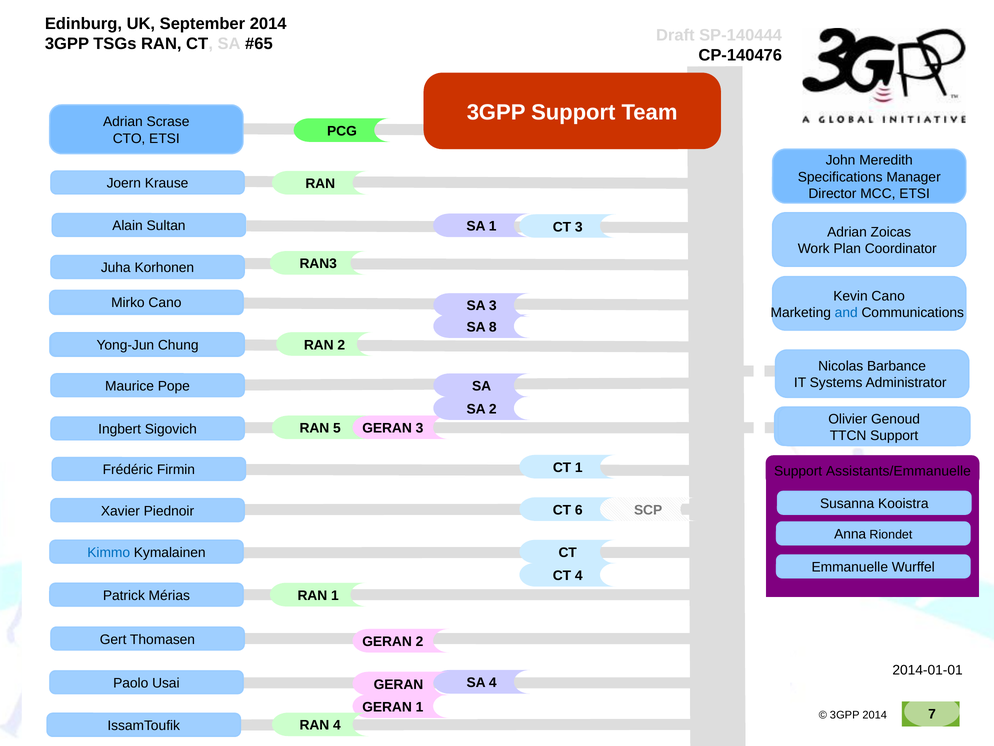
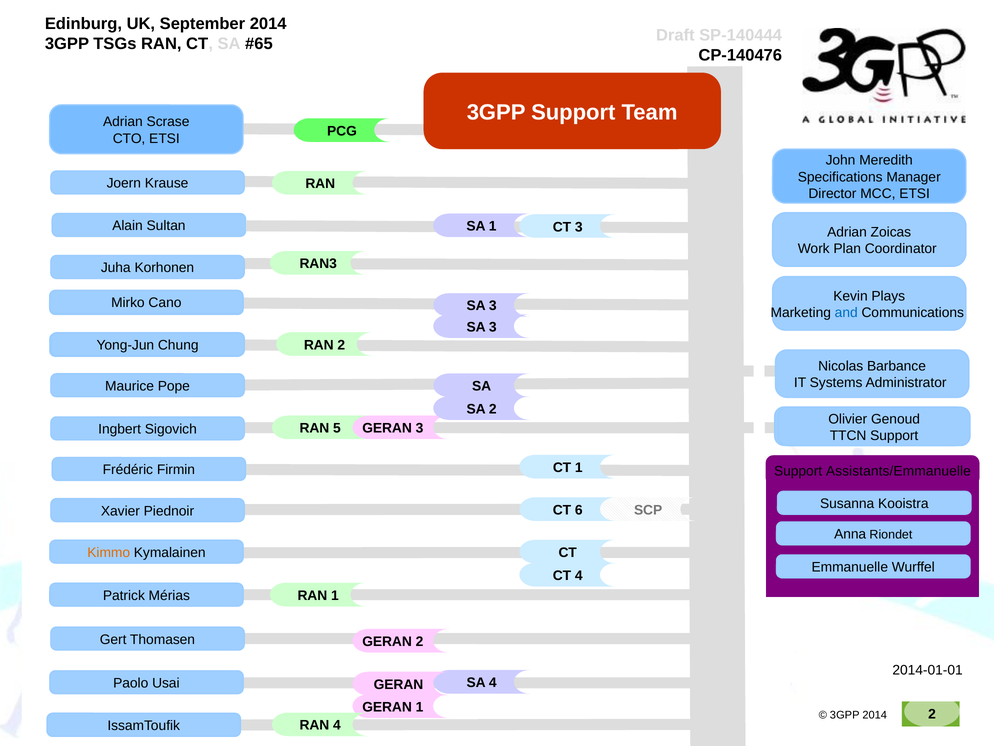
Kevin Cano: Cano -> Plays (888, 296)
8: 8 -> 3 (493, 327)
Kimmo colour: blue -> orange (109, 552)
7: 7 -> 2 (932, 714)
